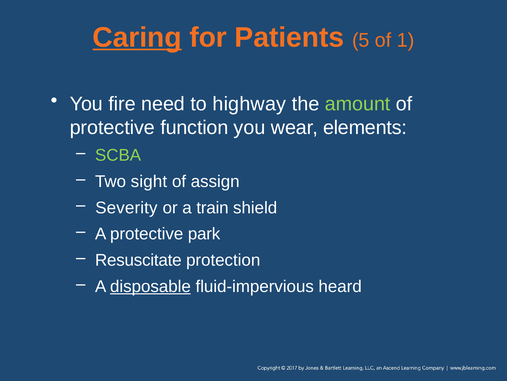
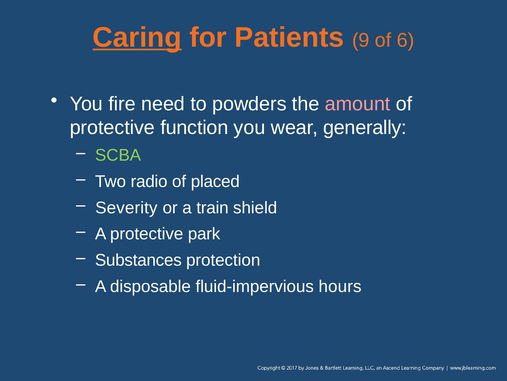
5: 5 -> 9 (361, 40)
1: 1 -> 6 (406, 40)
highway: highway -> powders (249, 104)
amount colour: light green -> pink (358, 104)
elements: elements -> generally (365, 127)
sight: sight -> radio (149, 181)
assign: assign -> placed (215, 181)
Resuscitate: Resuscitate -> Substances (138, 260)
disposable underline: present -> none (150, 286)
heard: heard -> hours (340, 286)
